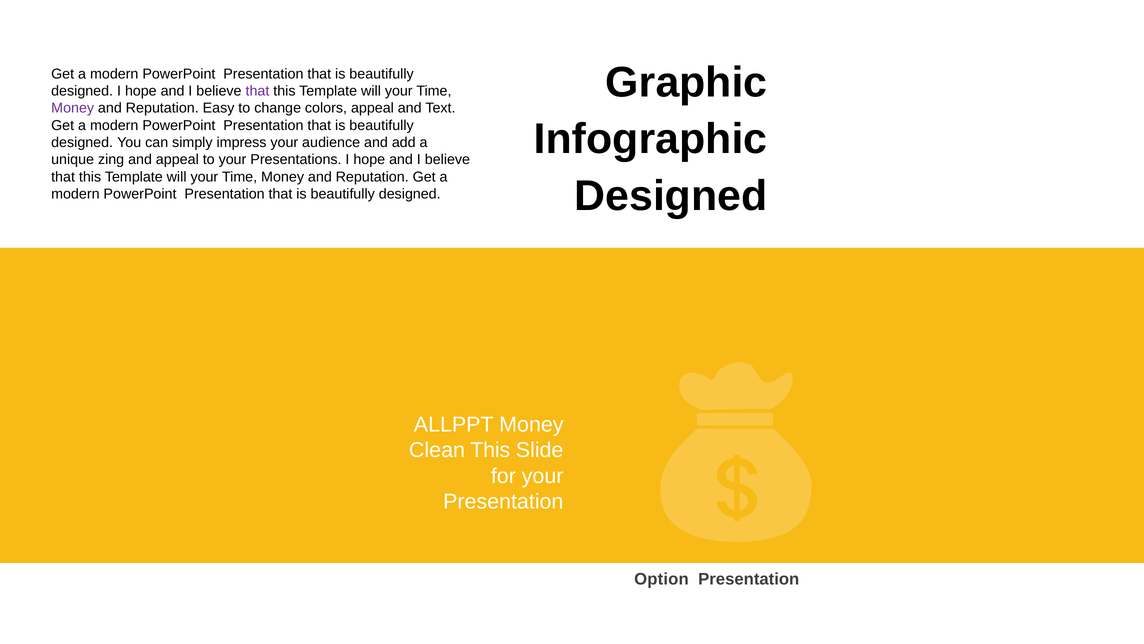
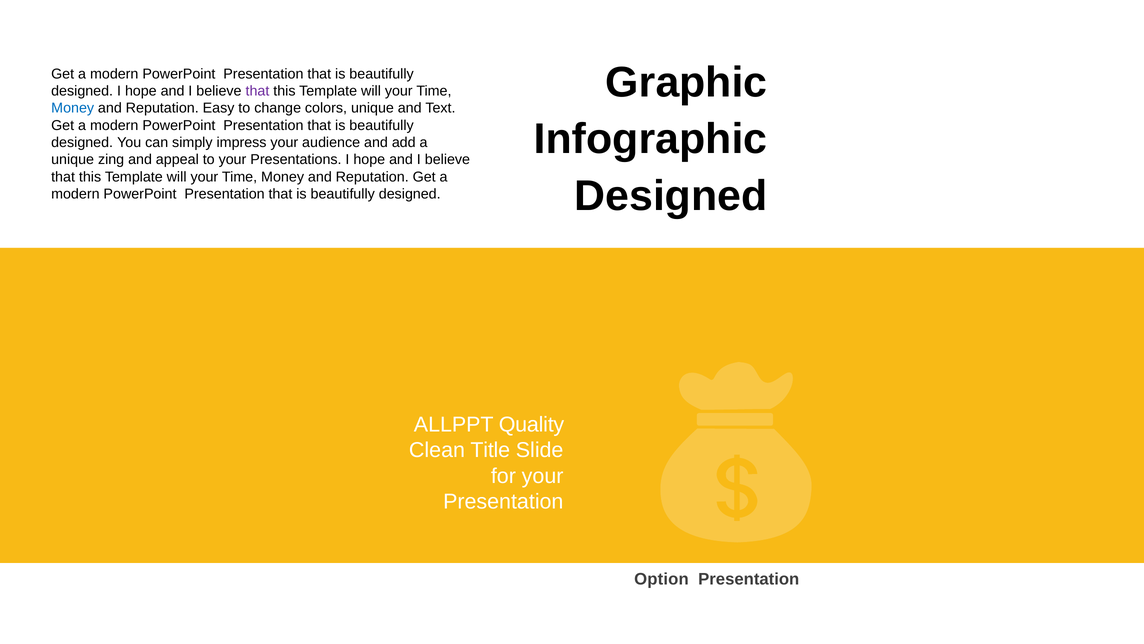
Money colour: purple -> blue (73, 108)
colors appeal: appeal -> unique (372, 108)
ALLPPT Money: Money -> Quality (532, 424)
Clean This: This -> Title (490, 450)
